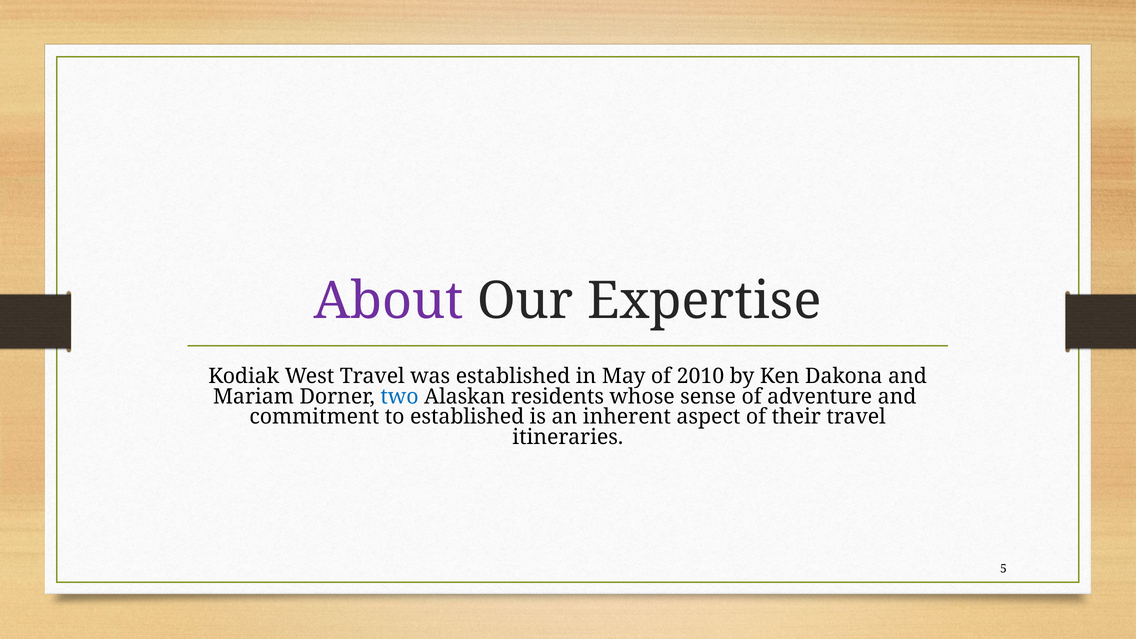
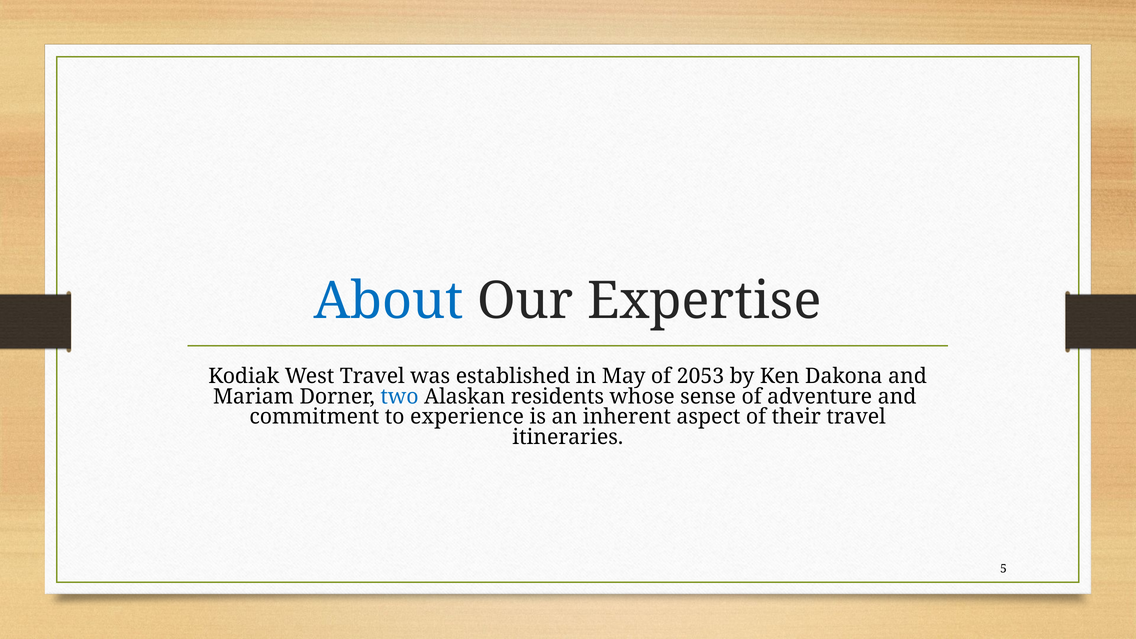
About colour: purple -> blue (389, 301)
2010: 2010 -> 2053 (700, 376)
to established: established -> experience (467, 417)
